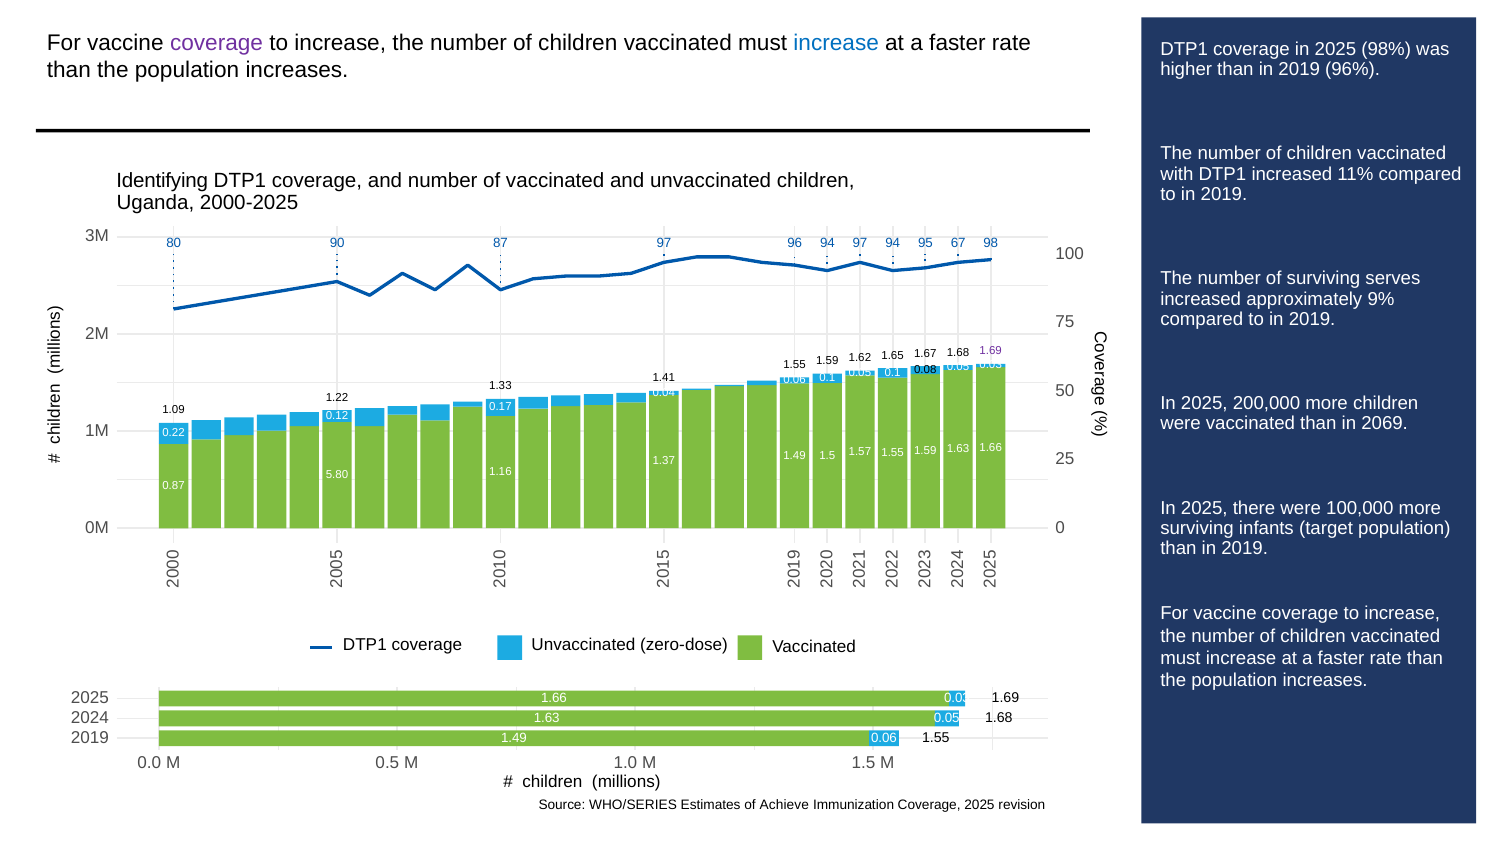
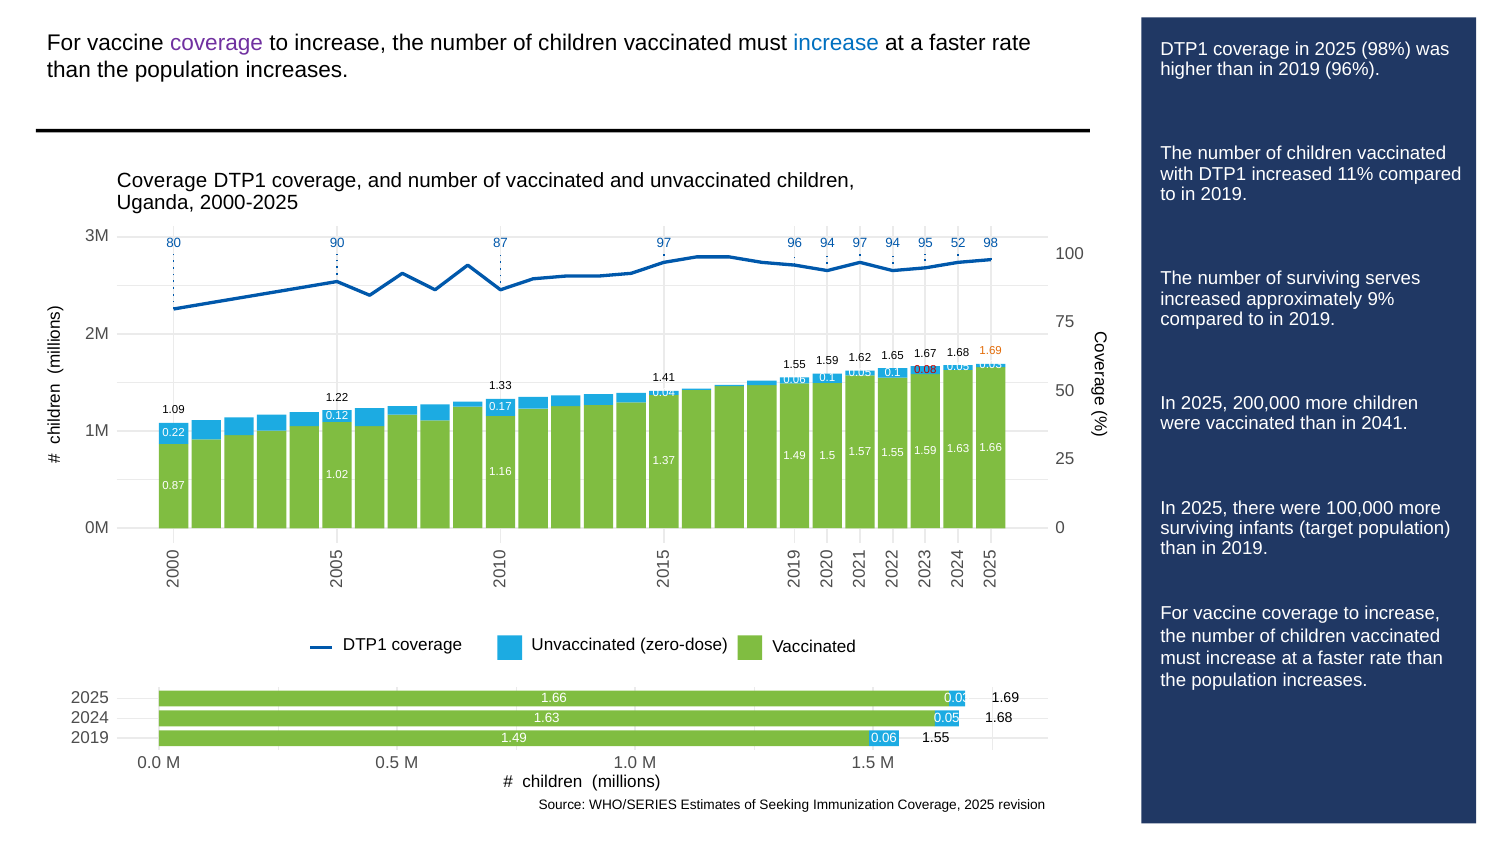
Identifying: Identifying -> Coverage (162, 181)
67: 67 -> 52 (958, 243)
1.69 colour: purple -> orange (991, 351)
0.08 colour: black -> red (925, 370)
2069: 2069 -> 2041 (1385, 424)
5.80: 5.80 -> 1.02 (337, 475)
Achieve: Achieve -> Seeking (784, 805)
